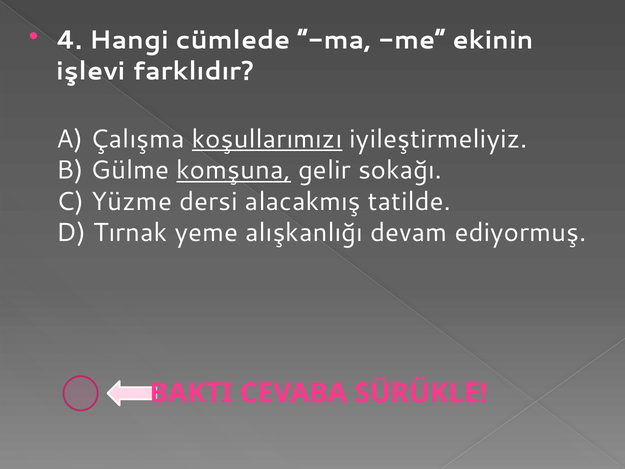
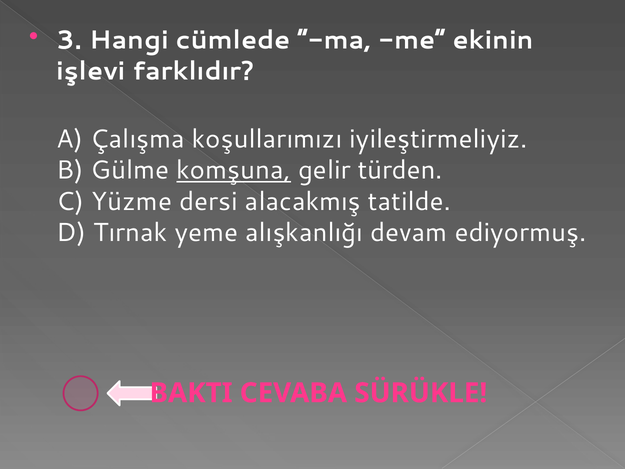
4: 4 -> 3 (69, 40)
koşullarımızı underline: present -> none (267, 139)
sokağı: sokağı -> türden (400, 170)
